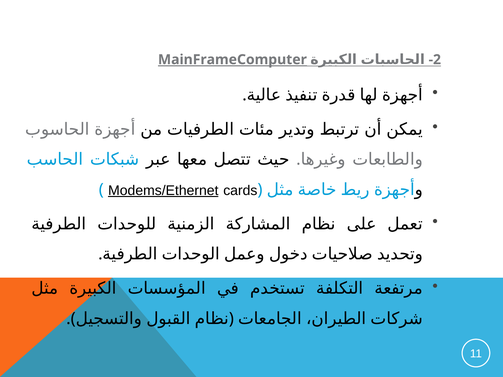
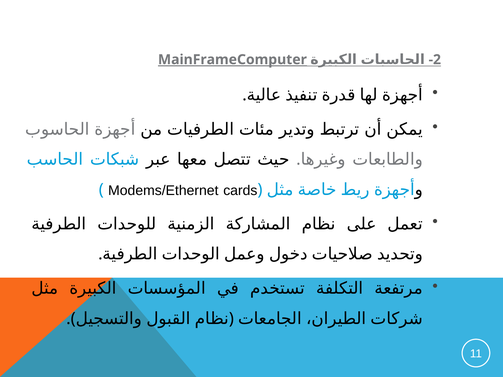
Modems/Ethernet underline: present -> none (163, 191)
